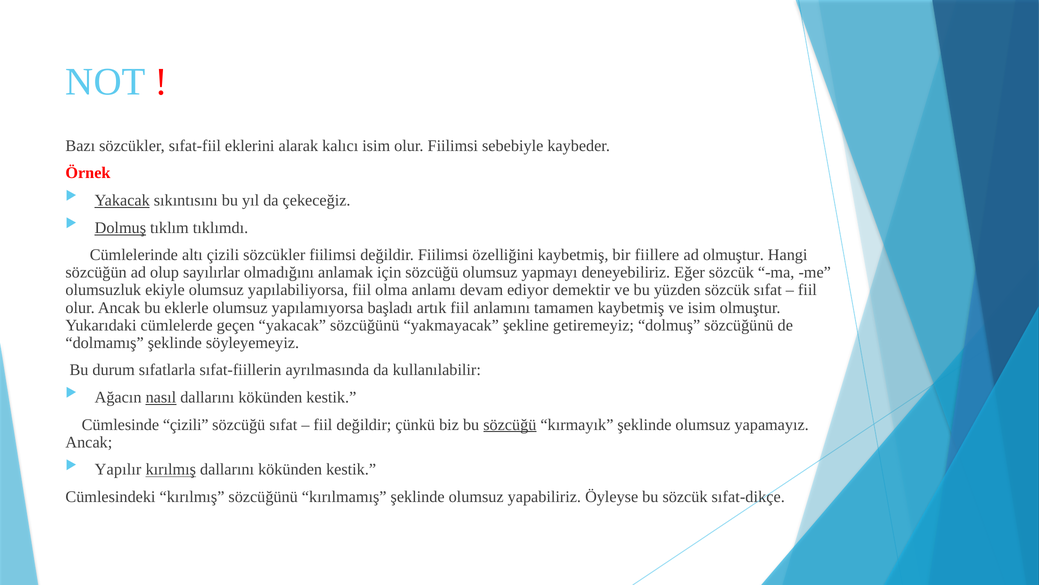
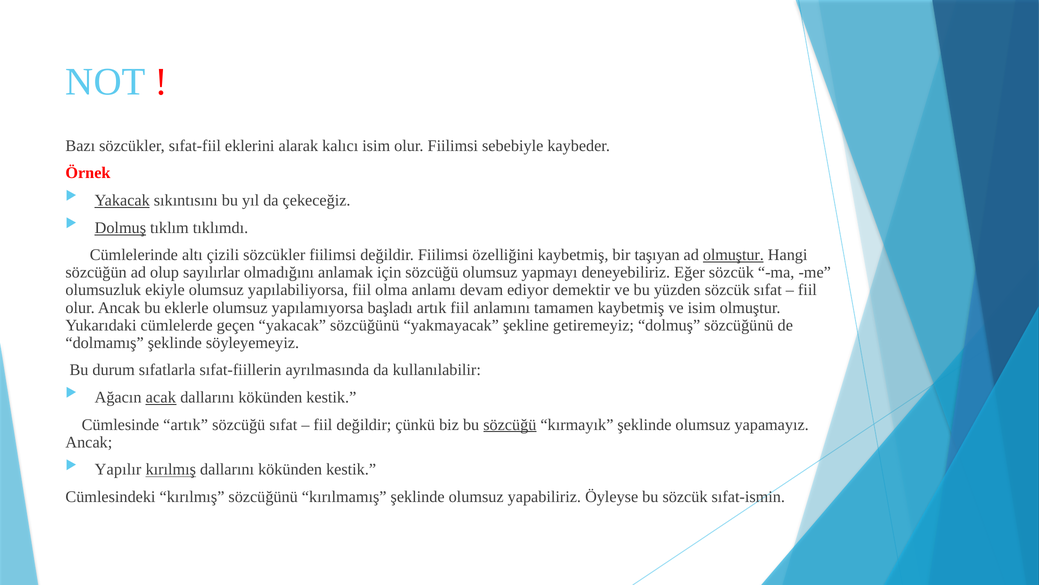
fiillere: fiillere -> taşıyan (657, 255)
olmuştur underline: none -> present (733, 255)
nasıl: nasıl -> acak (161, 397)
Cümlesinde çizili: çizili -> artık (186, 424)
sıfat-dikçe: sıfat-dikçe -> sıfat-ismin (748, 496)
